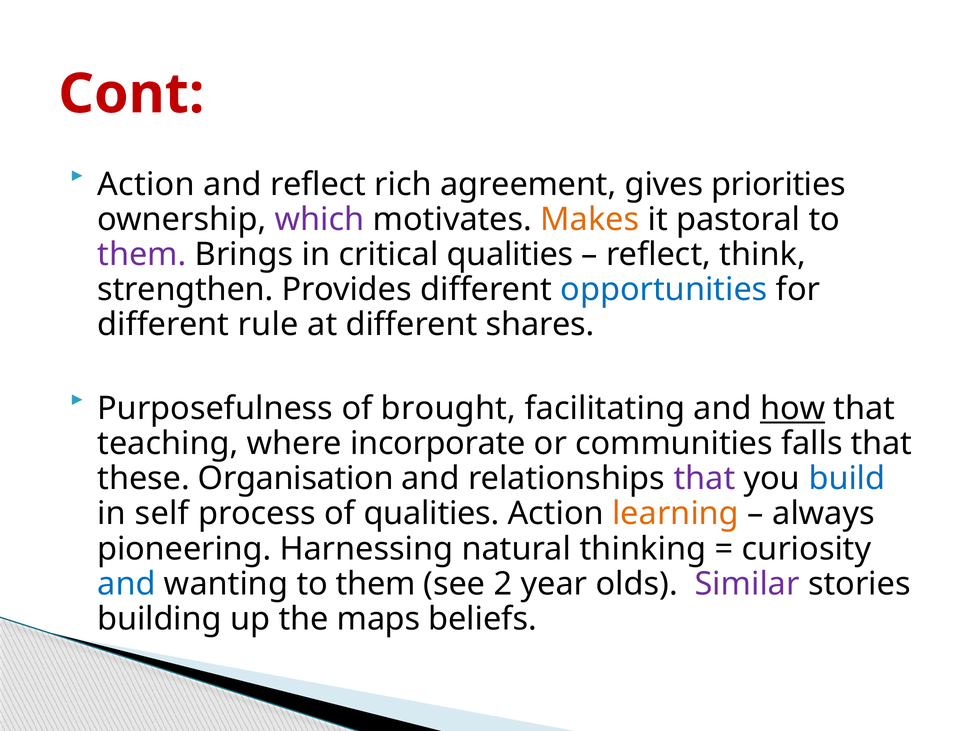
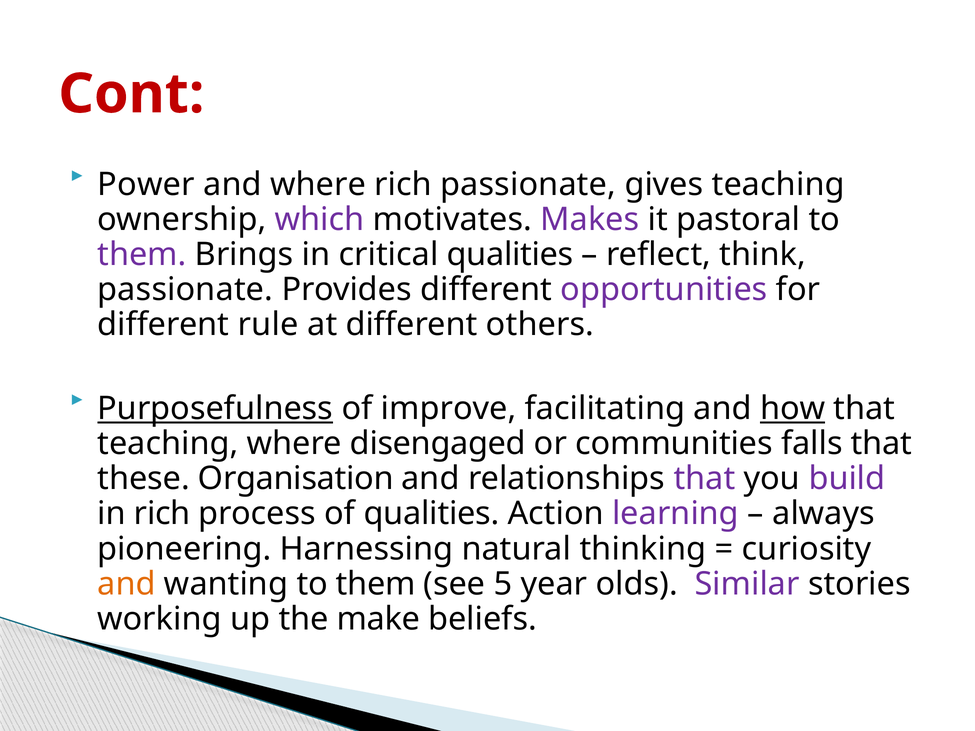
Action: Action -> Power (146, 185)
and reflect: reflect -> where (318, 185)
rich agreement: agreement -> passionate (528, 185)
gives priorities: priorities -> teaching (778, 185)
Makes colour: orange -> purple (590, 220)
strengthen: strengthen -> passionate (185, 290)
opportunities colour: blue -> purple (664, 290)
shares: shares -> others (540, 325)
Purposefulness underline: none -> present (215, 409)
brought: brought -> improve (449, 409)
incorporate: incorporate -> disengaged (438, 444)
build colour: blue -> purple (847, 479)
in self: self -> rich (162, 514)
learning colour: orange -> purple (676, 514)
and colour: blue -> orange (126, 584)
2: 2 -> 5 (503, 584)
building: building -> working (159, 619)
maps: maps -> make (379, 619)
